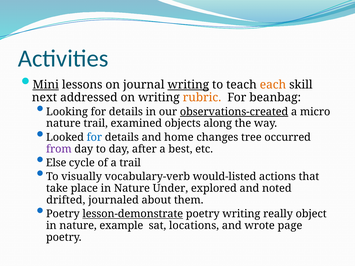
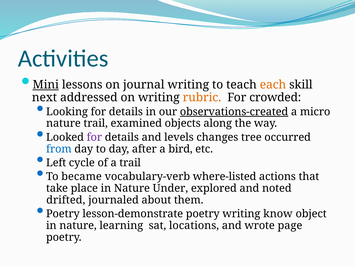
writing underline: present -> none (188, 85)
beanbag: beanbag -> crowded (275, 98)
for colour: blue -> purple (94, 137)
home: home -> levels (179, 137)
from colour: purple -> blue (59, 149)
best: best -> bird (181, 149)
Else: Else -> Left (56, 163)
visually: visually -> became (82, 177)
would-listed: would-listed -> where-listed (225, 177)
lesson-demonstrate underline: present -> none (133, 214)
really: really -> know (278, 214)
example: example -> learning (121, 226)
